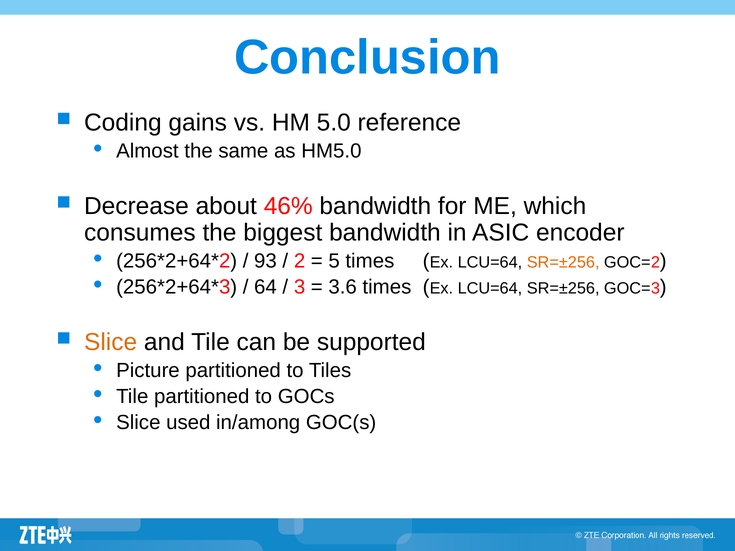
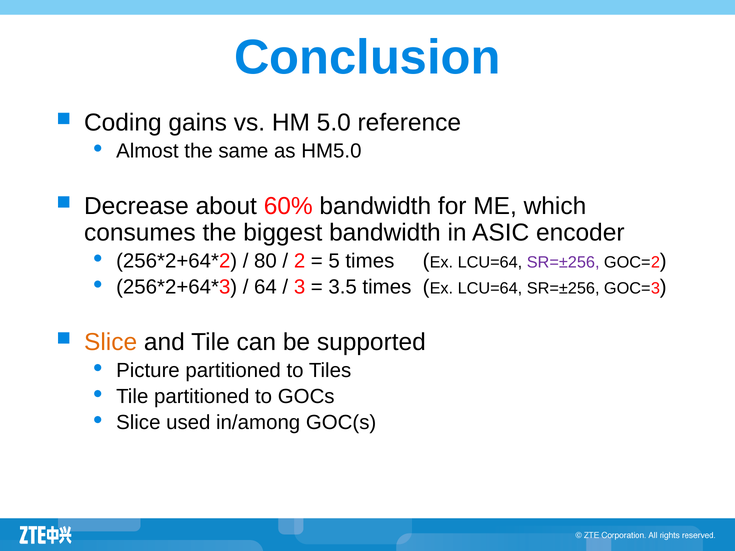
46%: 46% -> 60% (288, 206)
93: 93 -> 80 (265, 261)
SR=±256 colour: orange -> purple (563, 262)
3.6: 3.6 -> 3.5 (343, 287)
